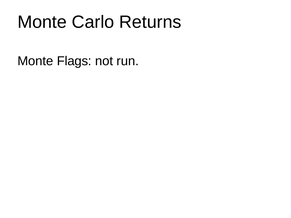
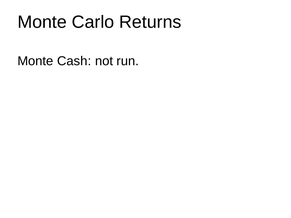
Flags: Flags -> Cash (74, 61)
